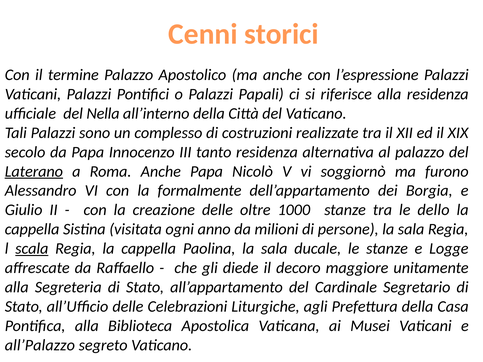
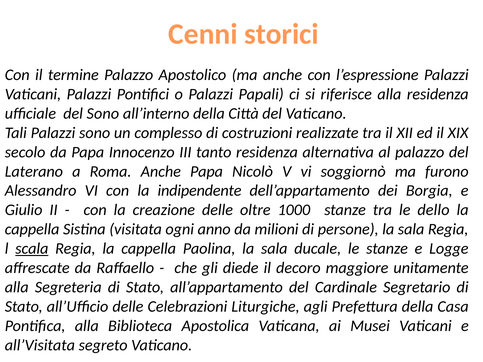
del Nella: Nella -> Sono (103, 114)
Laterano underline: present -> none (34, 171)
formalmente: formalmente -> indipendente (200, 191)
all’Palazzo: all’Palazzo -> all’Visitata (40, 345)
